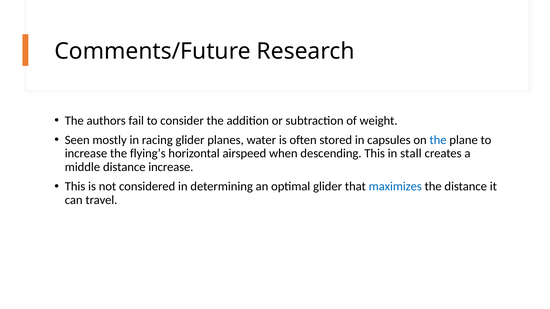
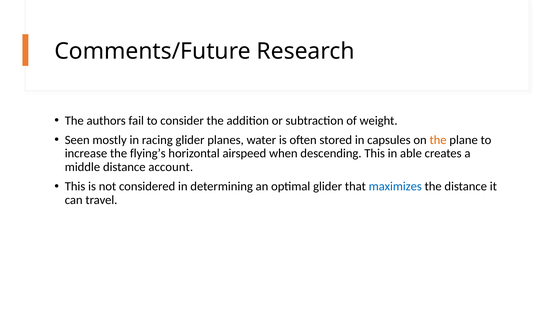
the colour: blue -> orange (438, 140)
stall: stall -> able (411, 154)
distance increase: increase -> account (171, 167)
